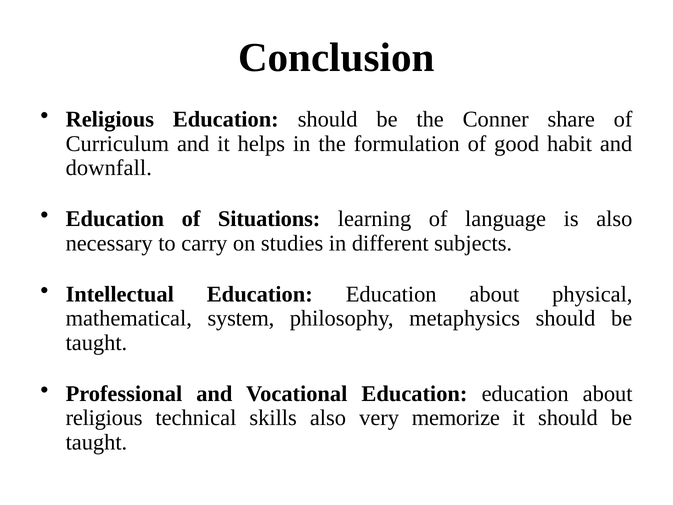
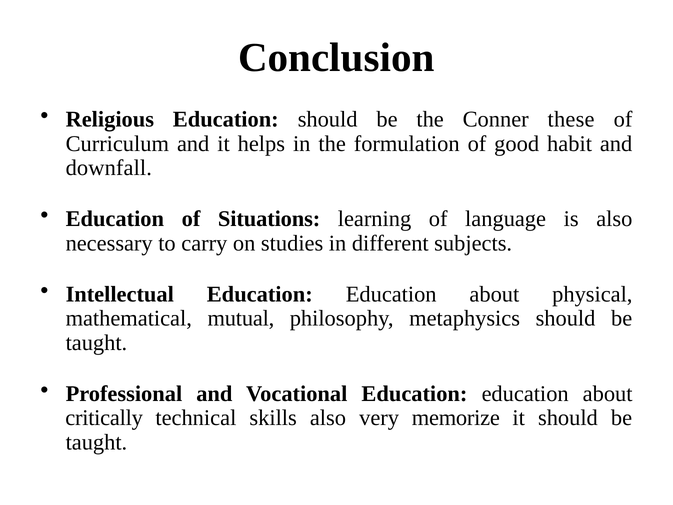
share: share -> these (571, 119)
system: system -> mutual (241, 318)
religious: religious -> critically (104, 418)
